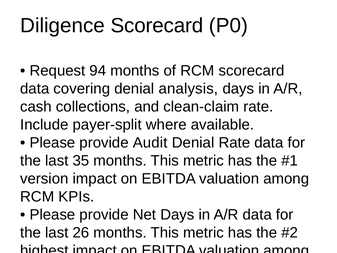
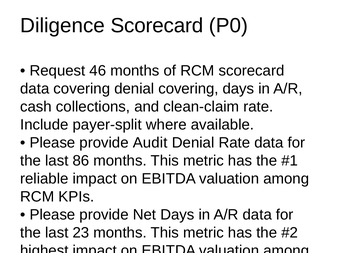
94: 94 -> 46 (98, 71)
denial analysis: analysis -> covering (188, 89)
35: 35 -> 86 (81, 161)
version: version -> reliable (44, 179)
26: 26 -> 23 (81, 232)
